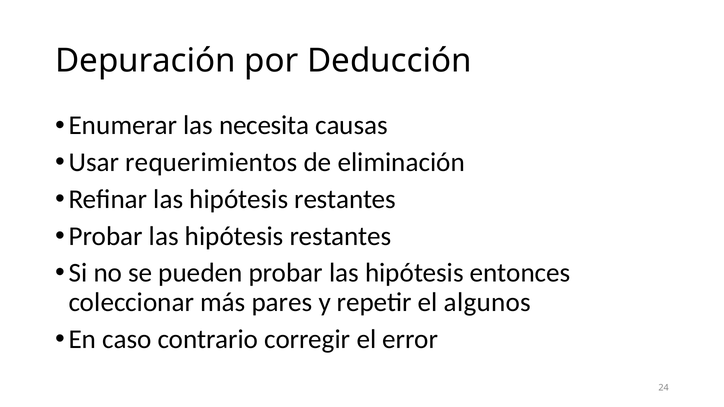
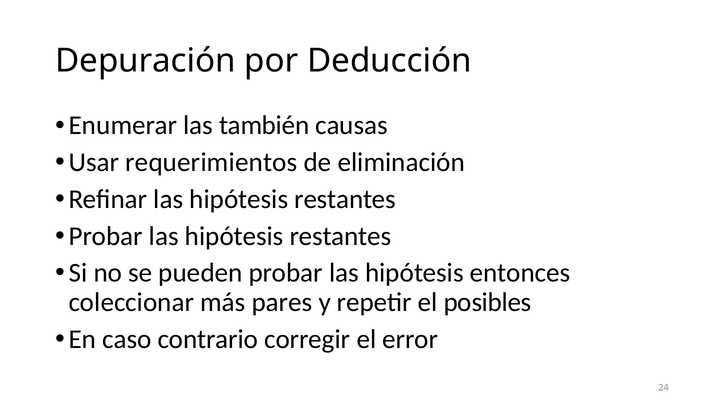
necesita: necesita -> también (264, 126)
algunos: algunos -> posibles (488, 302)
